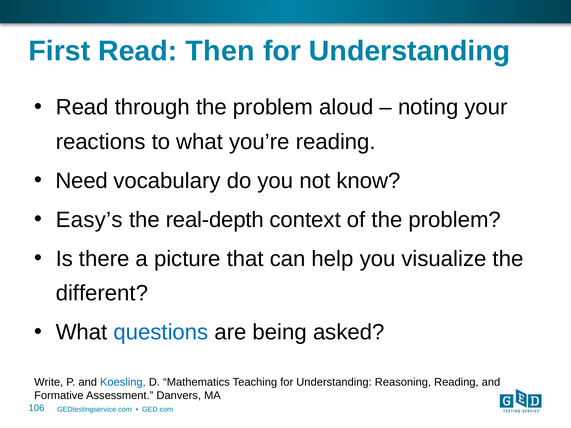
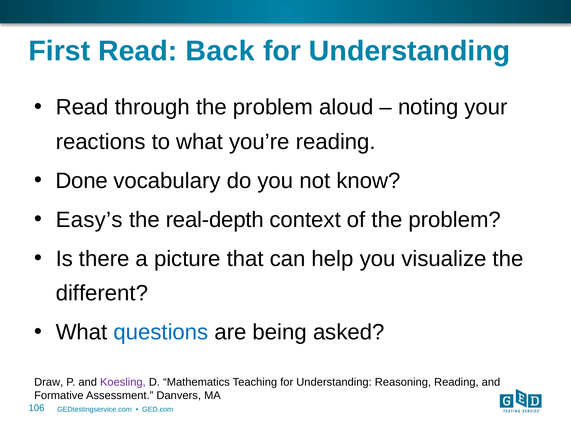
Then: Then -> Back (220, 51)
Need: Need -> Done (82, 181)
Write: Write -> Draw (49, 382)
Koesling colour: blue -> purple (123, 382)
